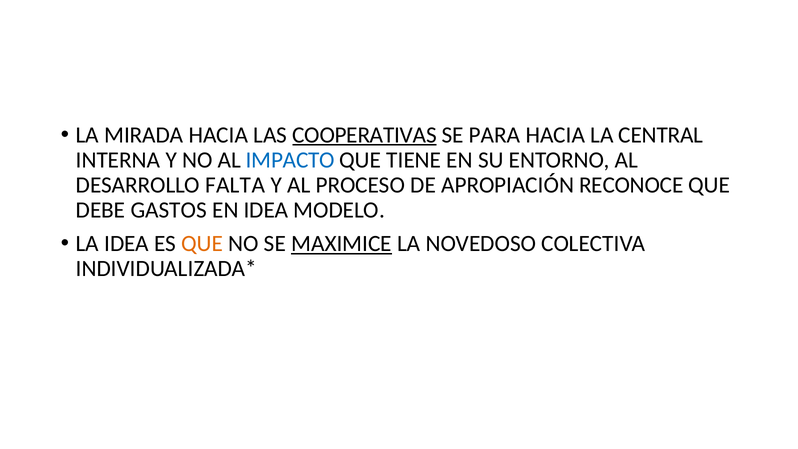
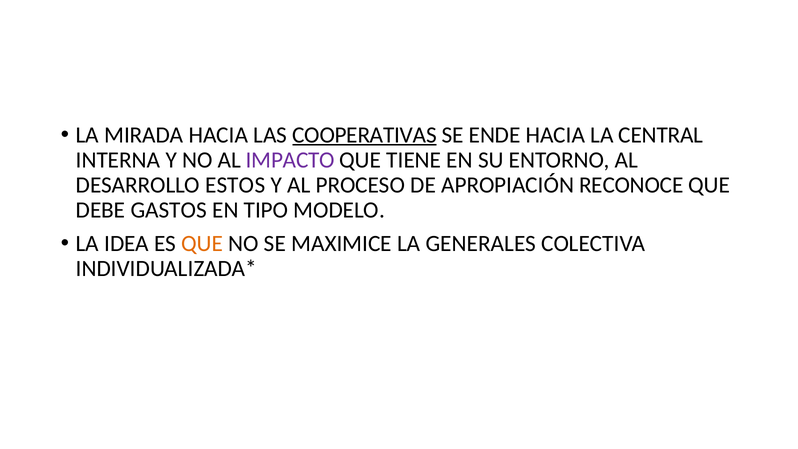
PARA: PARA -> ENDE (495, 135)
IMPACTO colour: blue -> purple (290, 160)
FALTA: FALTA -> ESTOS (235, 185)
EN IDEA: IDEA -> TIPO (266, 210)
MAXIMICE underline: present -> none (342, 244)
NOVEDOSO: NOVEDOSO -> GENERALES (481, 244)
